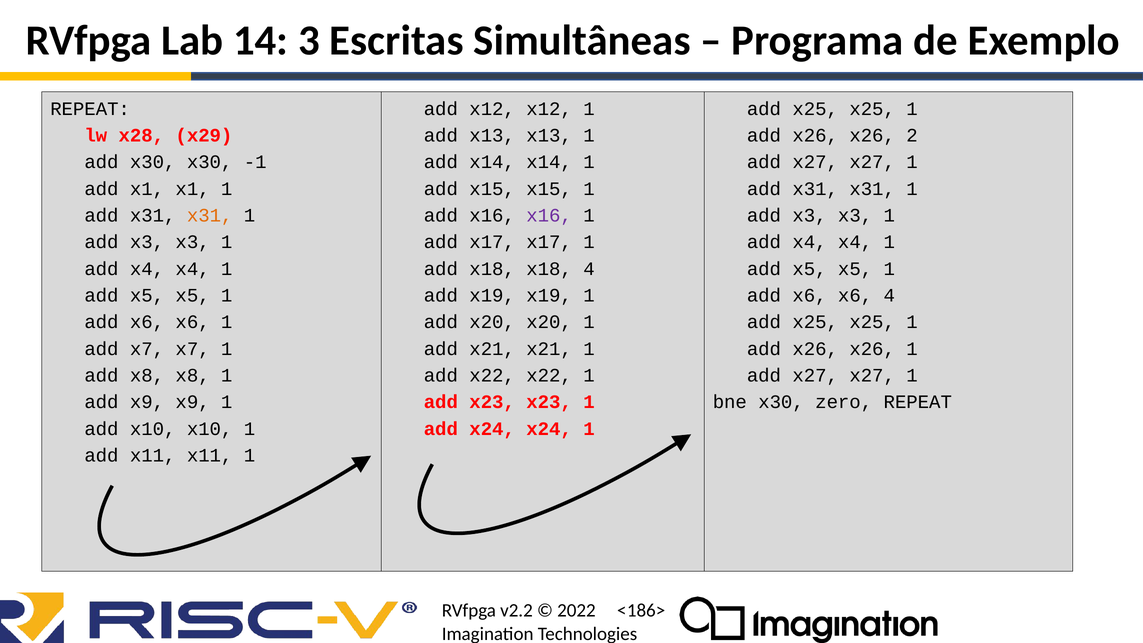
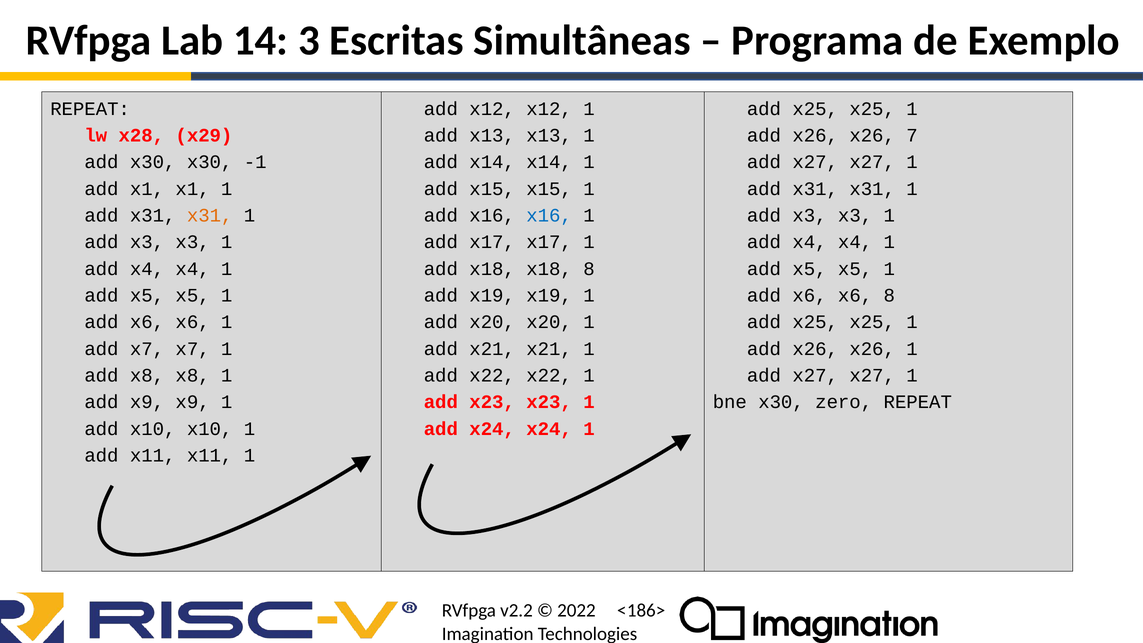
2: 2 -> 7 (912, 135)
x16 colour: purple -> blue (549, 215)
x18 4: 4 -> 8 (589, 269)
x6 4: 4 -> 8 (889, 295)
